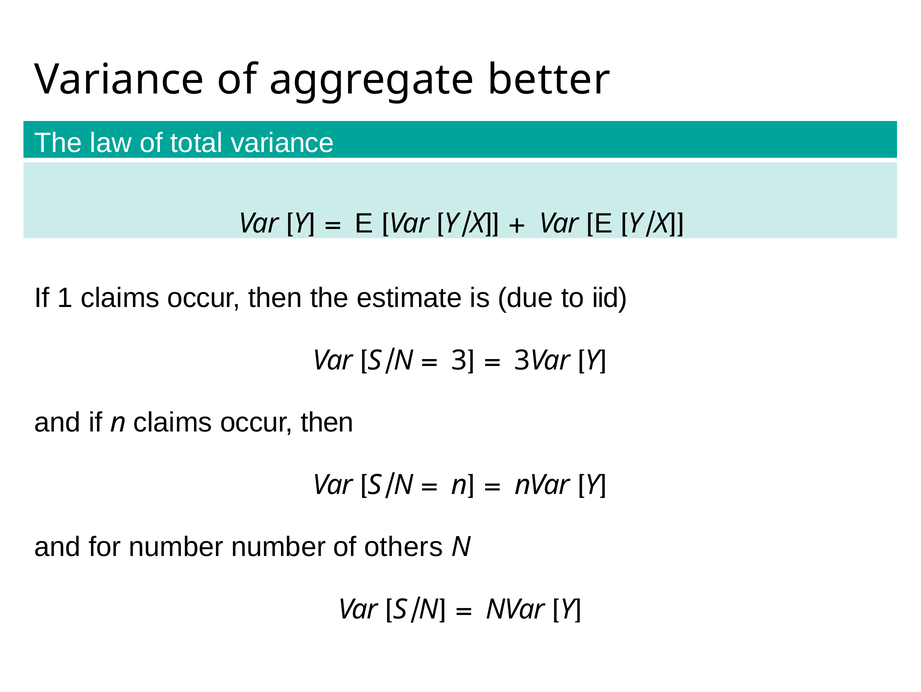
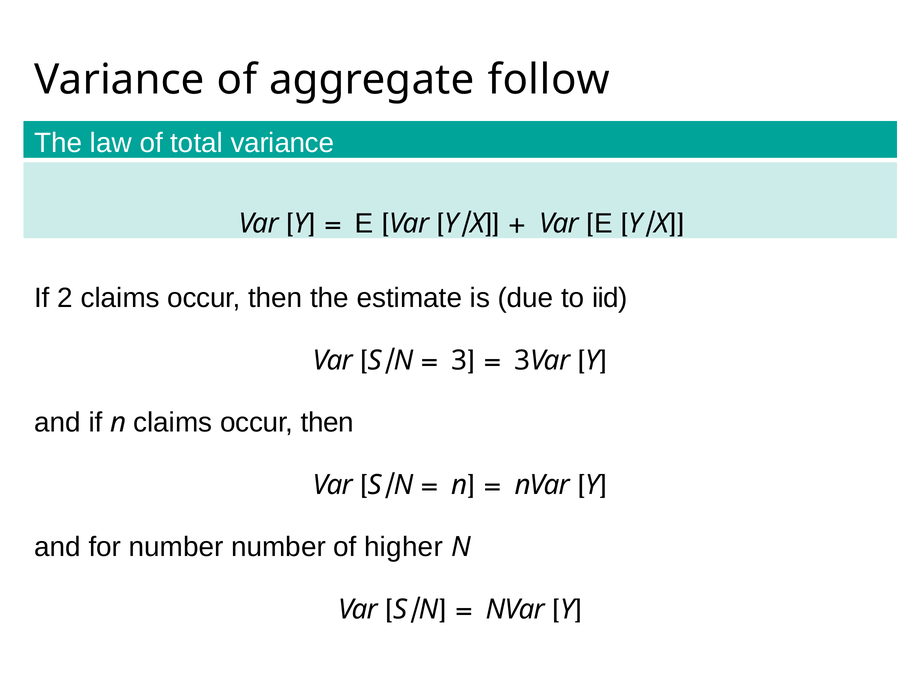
better: better -> follow (549, 80)
1: 1 -> 2 (65, 298)
others: others -> higher (404, 547)
